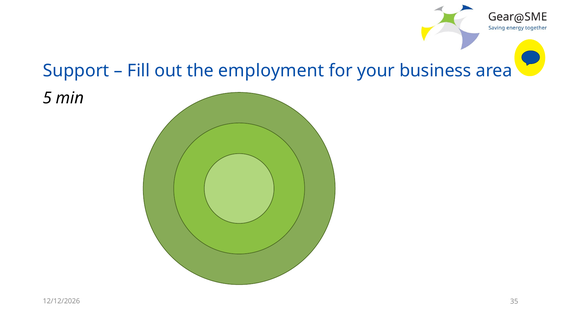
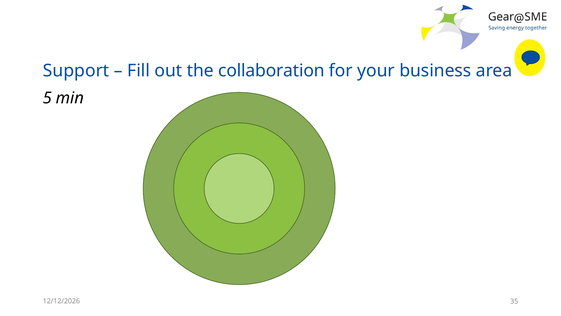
employment: employment -> collaboration (271, 71)
